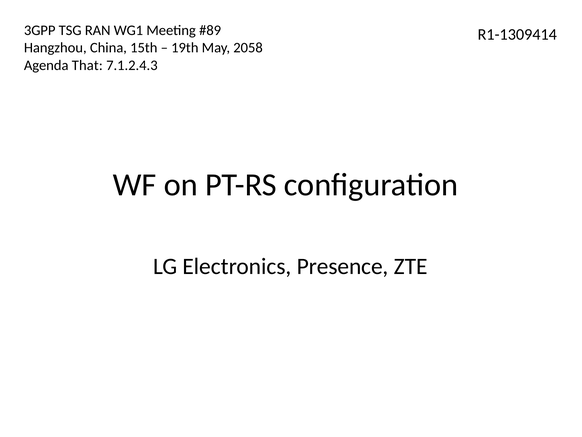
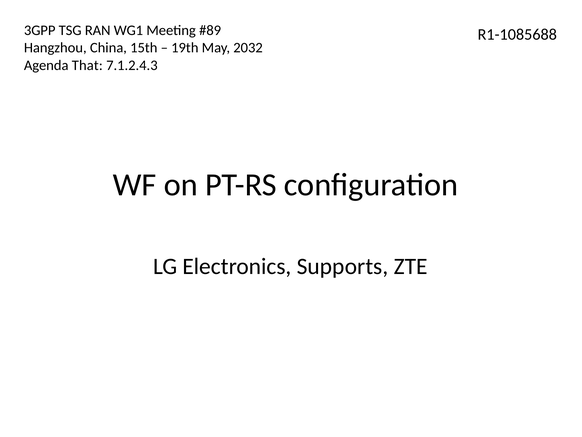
R1-1309414: R1-1309414 -> R1-1085688 (517, 34)
2058: 2058 -> 2032 (248, 48)
Presence: Presence -> Supports (343, 266)
